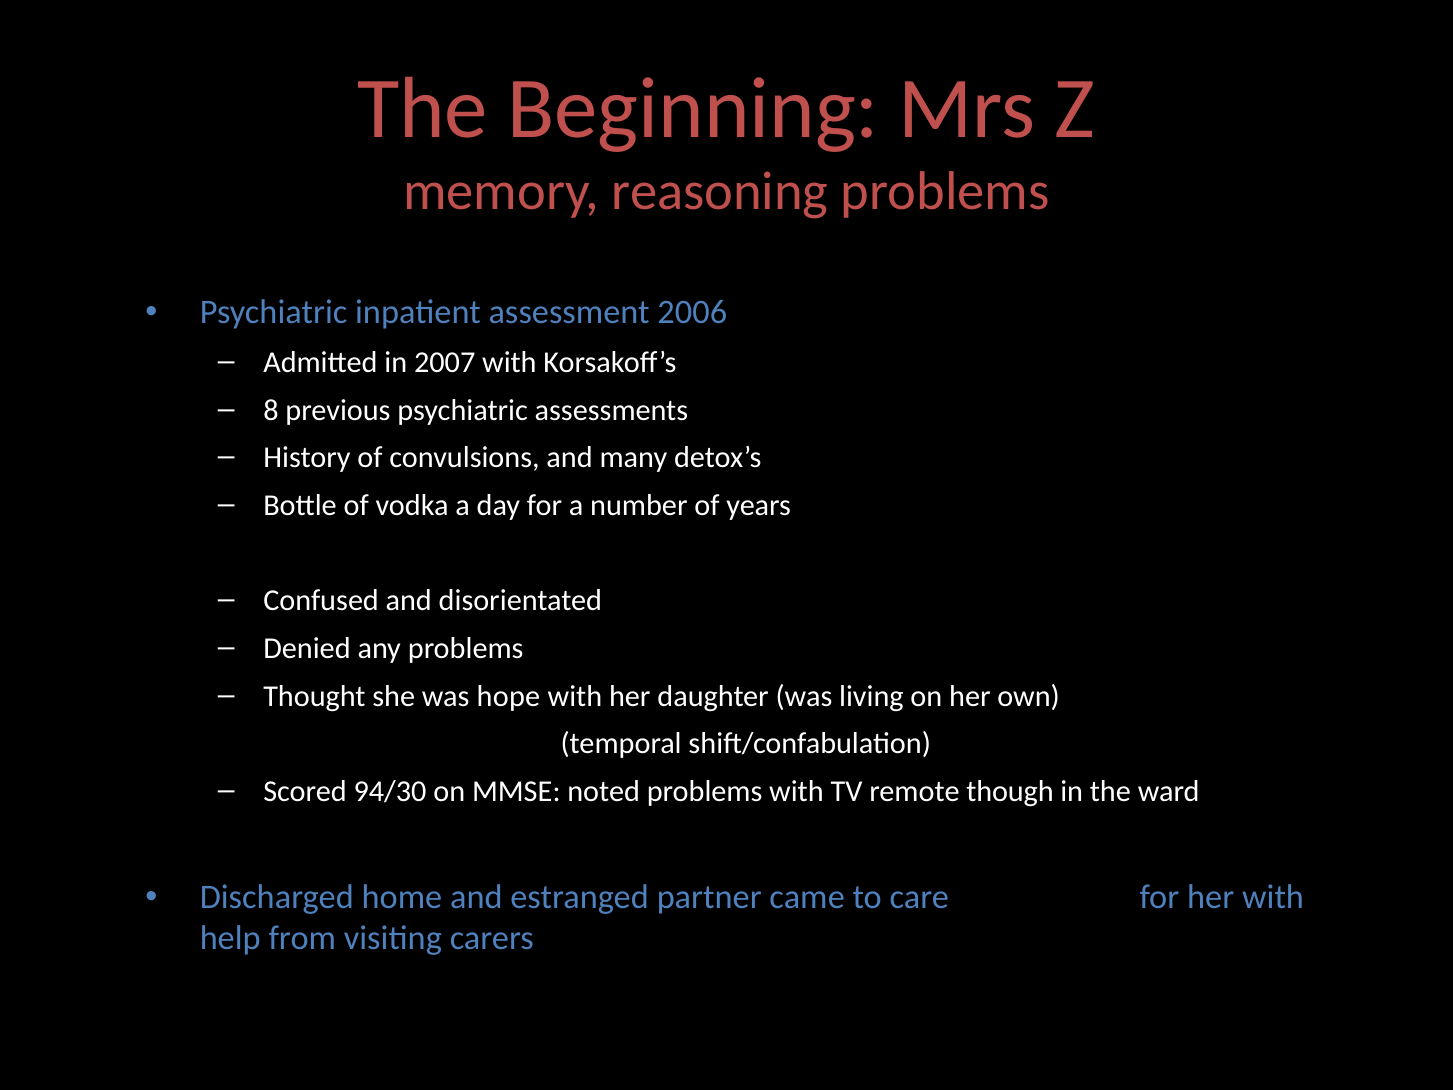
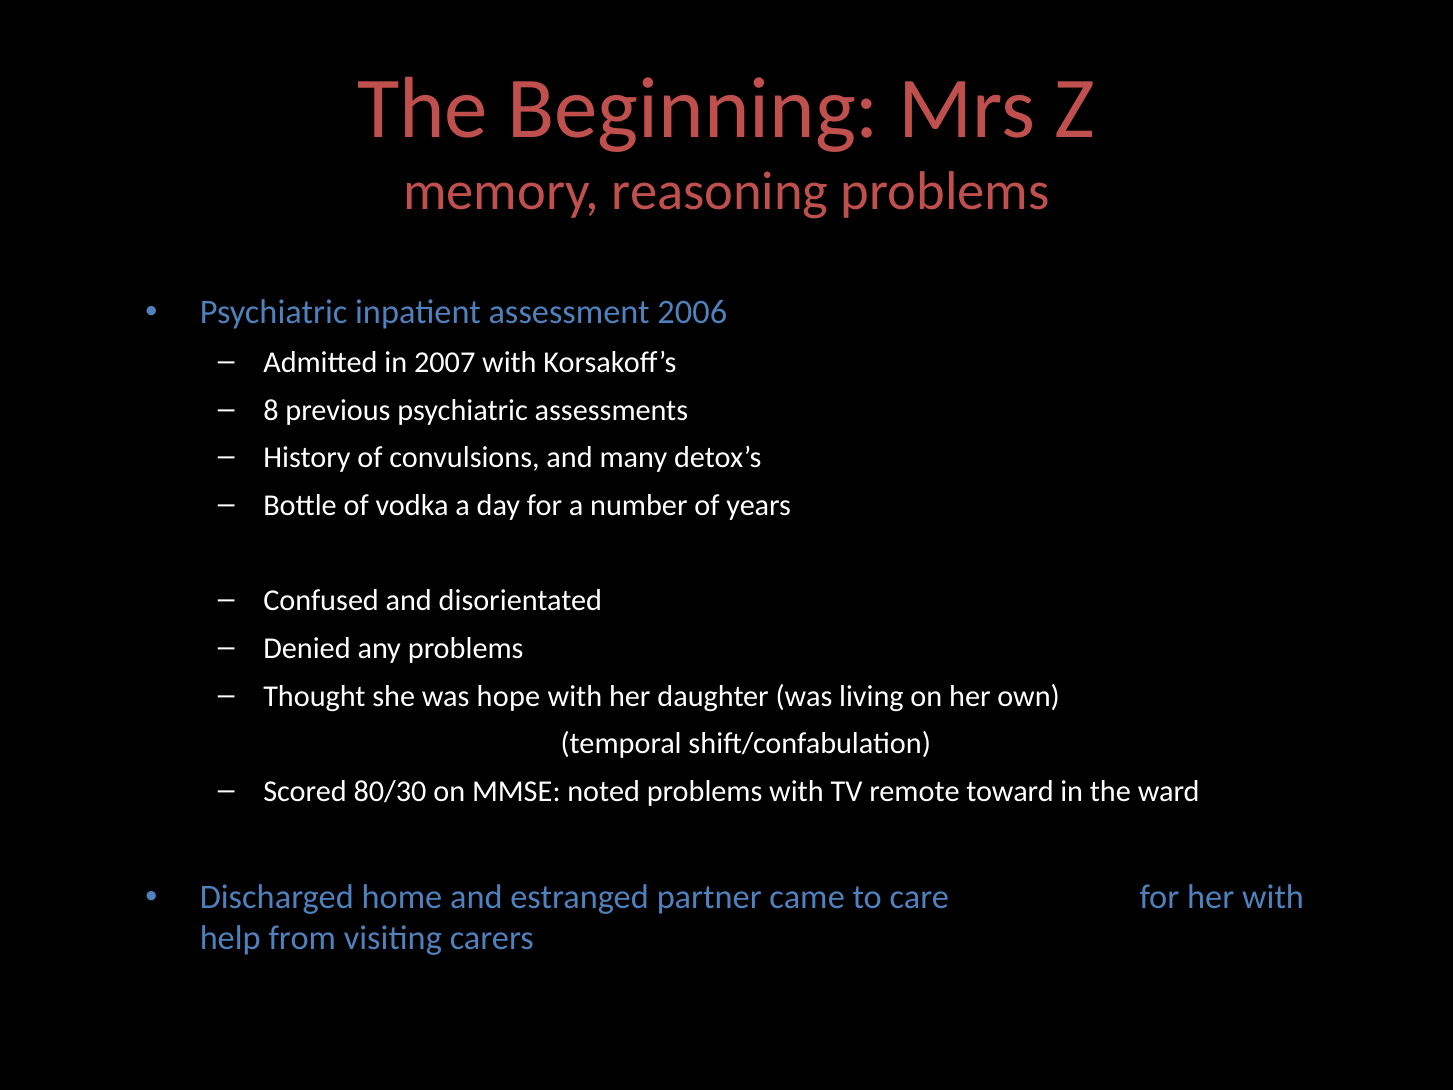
94/30: 94/30 -> 80/30 (390, 791)
though: though -> toward (1010, 791)
